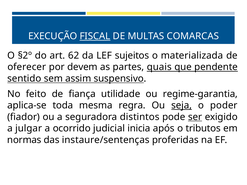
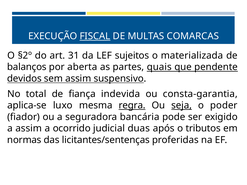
62: 62 -> 31 (74, 56)
oferecer: oferecer -> balanços (27, 67)
devem: devem -> aberta (82, 67)
sentido: sentido -> devidos (24, 79)
feito: feito -> total (36, 94)
utilidade: utilidade -> indevida (121, 94)
regime-garantia: regime-garantia -> consta-garantia (200, 94)
toda: toda -> luxo (63, 106)
regra underline: none -> present (132, 106)
distintos: distintos -> bancária (140, 117)
ser underline: present -> none (195, 117)
a julgar: julgar -> assim (29, 129)
inicia: inicia -> duas (139, 129)
instaure/sentenças: instaure/sentenças -> licitantes/sentenças (106, 140)
